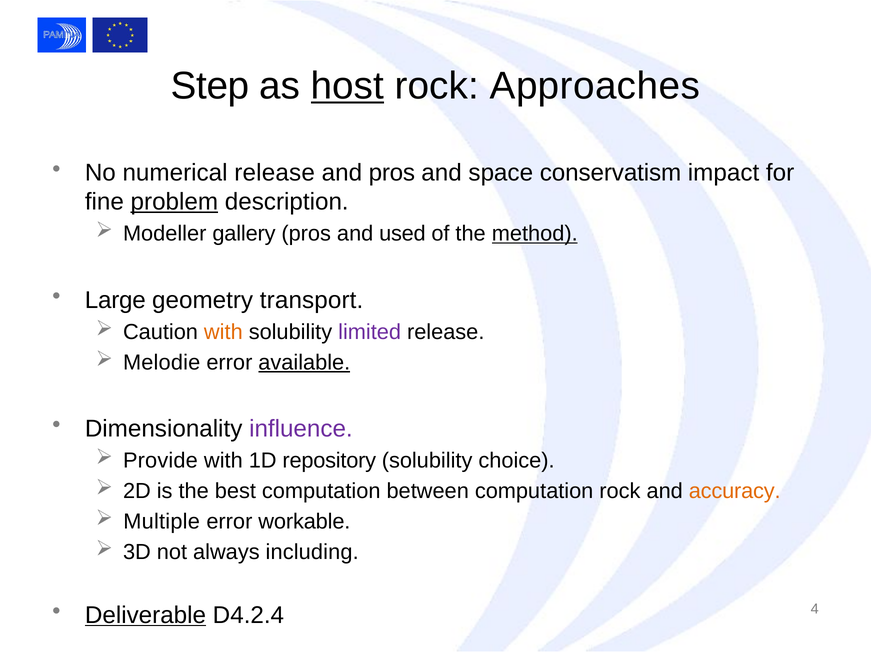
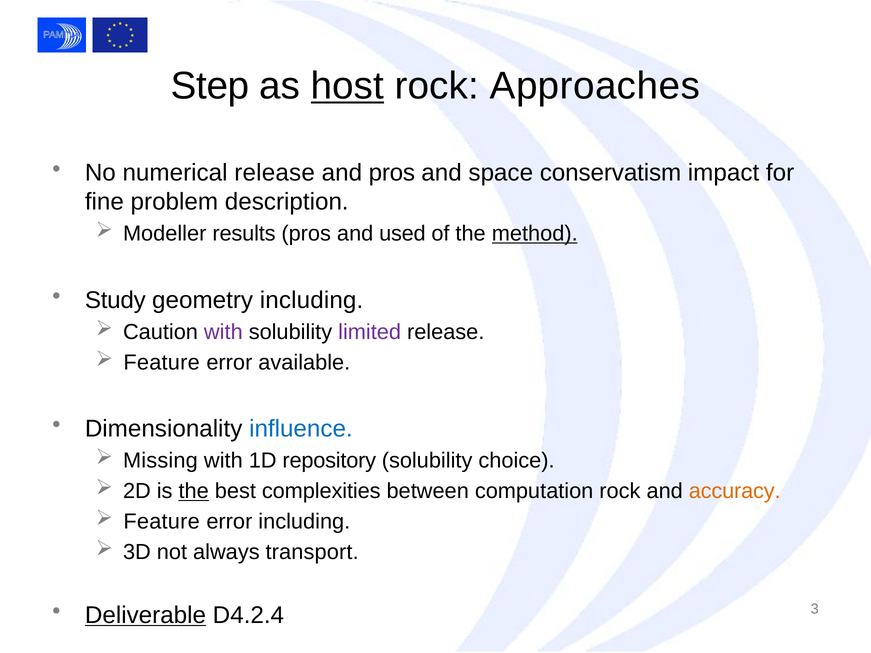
problem underline: present -> none (174, 202)
gallery: gallery -> results (244, 234)
Large: Large -> Study (115, 300)
geometry transport: transport -> including (312, 300)
with colour: orange -> purple (223, 332)
Melodie: Melodie -> Feature (162, 363)
available underline: present -> none (304, 363)
influence colour: purple -> blue (301, 429)
Provide: Provide -> Missing (160, 461)
the underline: none -> present (194, 491)
best computation: computation -> complexities (321, 491)
Multiple: Multiple -> Feature (162, 522)
error workable: workable -> including (304, 522)
including: including -> transport (312, 552)
4: 4 -> 3 (815, 609)
